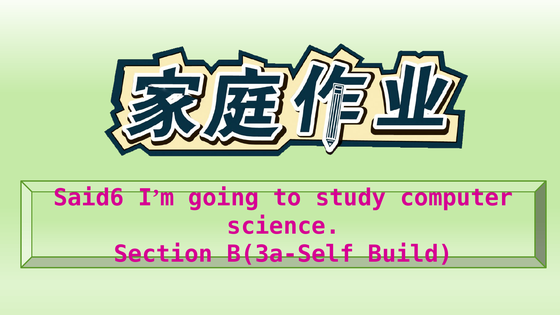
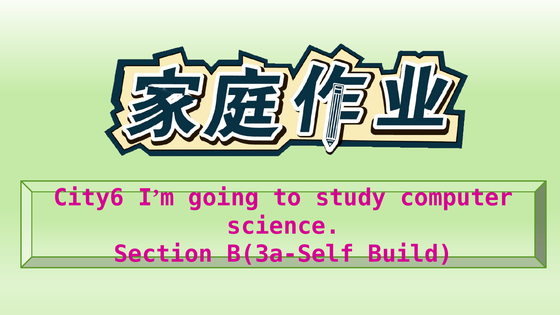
Said6: Said6 -> City6 (89, 198)
